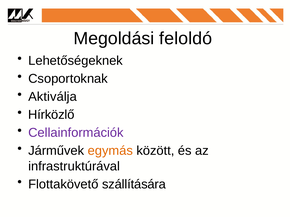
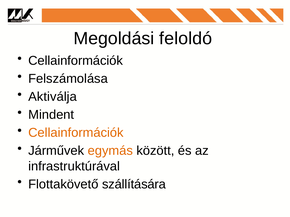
Lehetőségeknek: Lehetőségeknek -> Cellainformációk (76, 61)
Csoportoknak: Csoportoknak -> Felszámolása (68, 79)
Hírközlő: Hírközlő -> Mindent (51, 115)
Cellainformációk colour: purple -> orange (76, 133)
